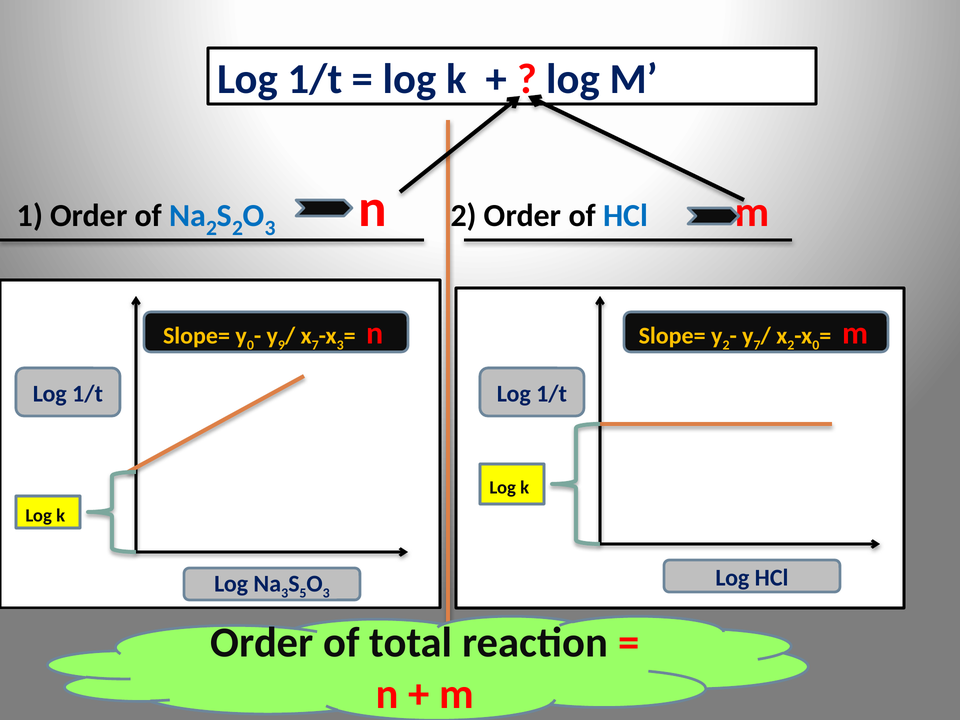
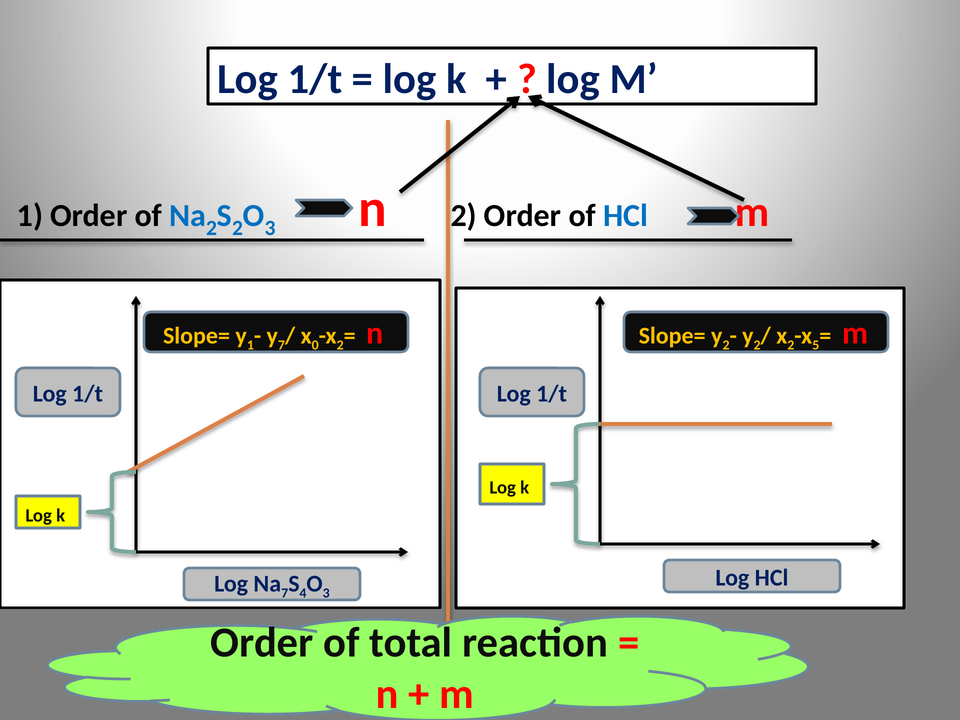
0: 0 -> 1 (250, 345)
9: 9 -> 7 (281, 345)
7: 7 -> 0 (315, 345)
3: 3 -> 2 (340, 345)
7: 7 -> 2 (757, 345)
0: 0 -> 5 (816, 345)
3: 3 -> 7 (285, 593)
5: 5 -> 4 (303, 593)
